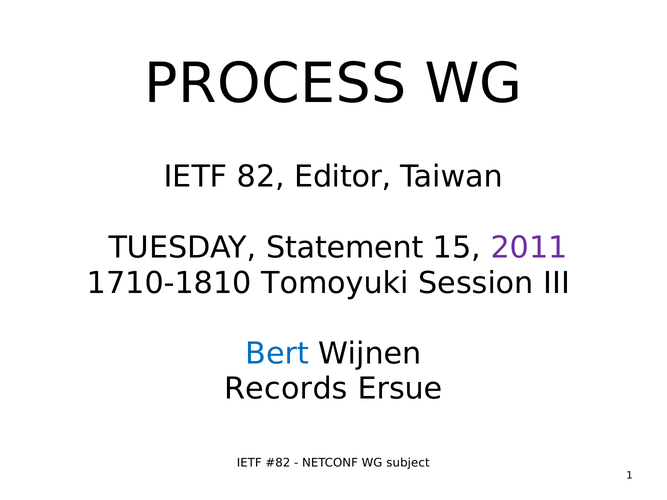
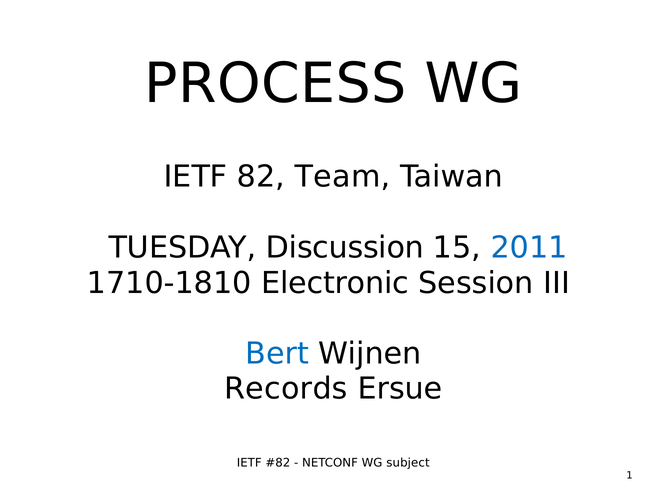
Editor: Editor -> Team (343, 177)
Statement: Statement -> Discussion (345, 248)
2011 colour: purple -> blue (529, 248)
Tomoyuki: Tomoyuki -> Electronic (335, 283)
